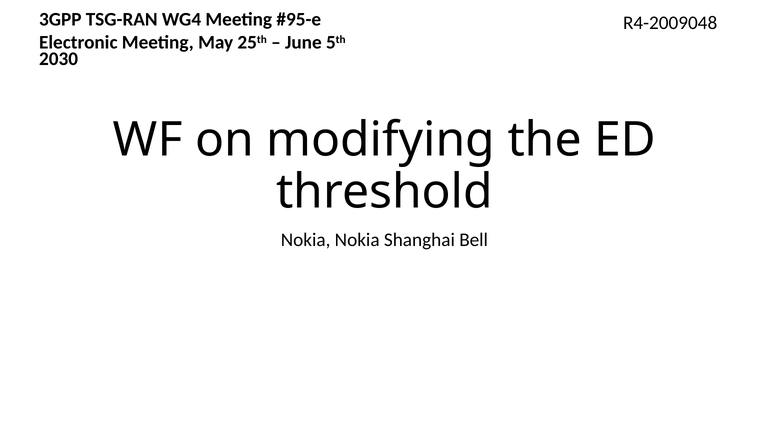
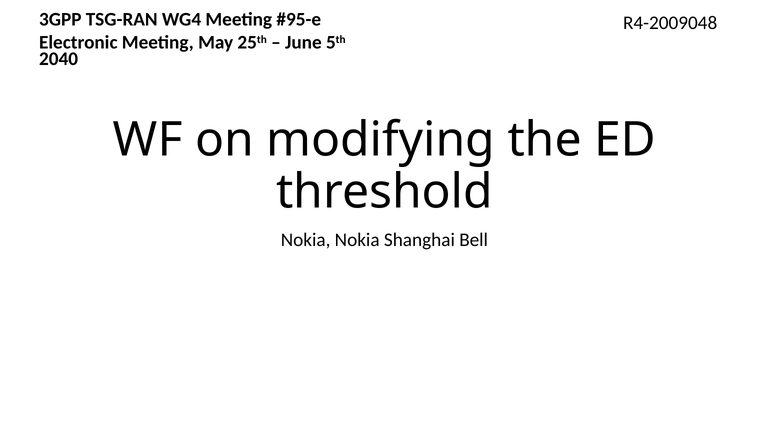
2030: 2030 -> 2040 (59, 59)
